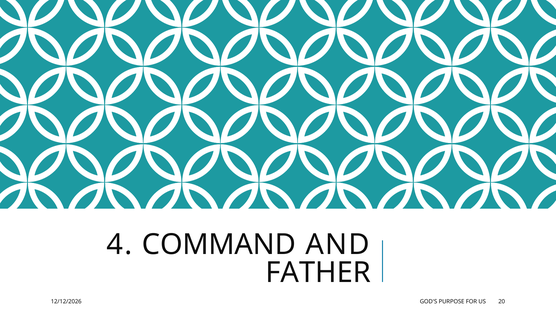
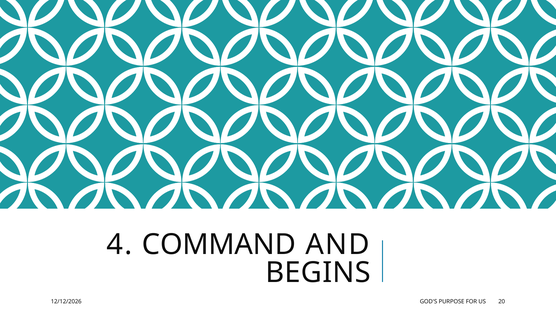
FATHER: FATHER -> BEGINS (318, 272)
